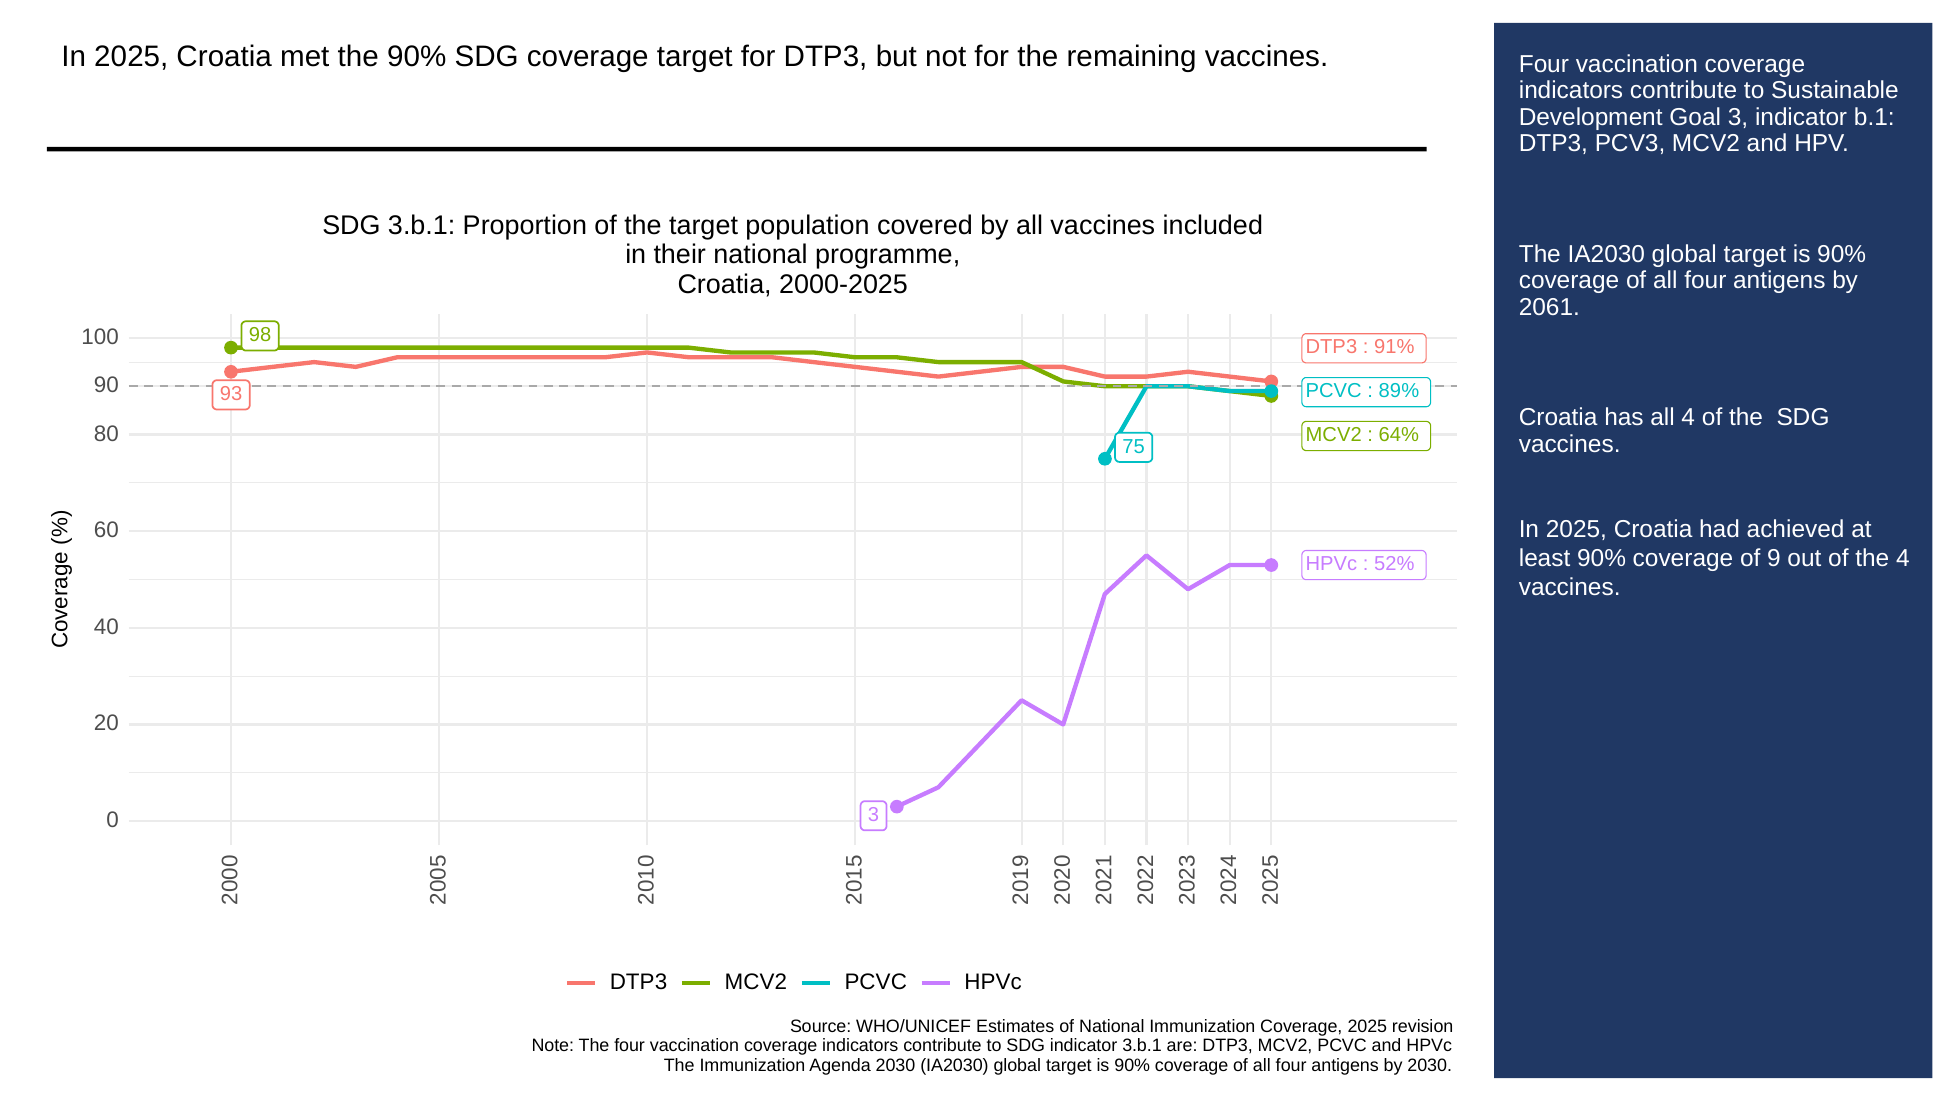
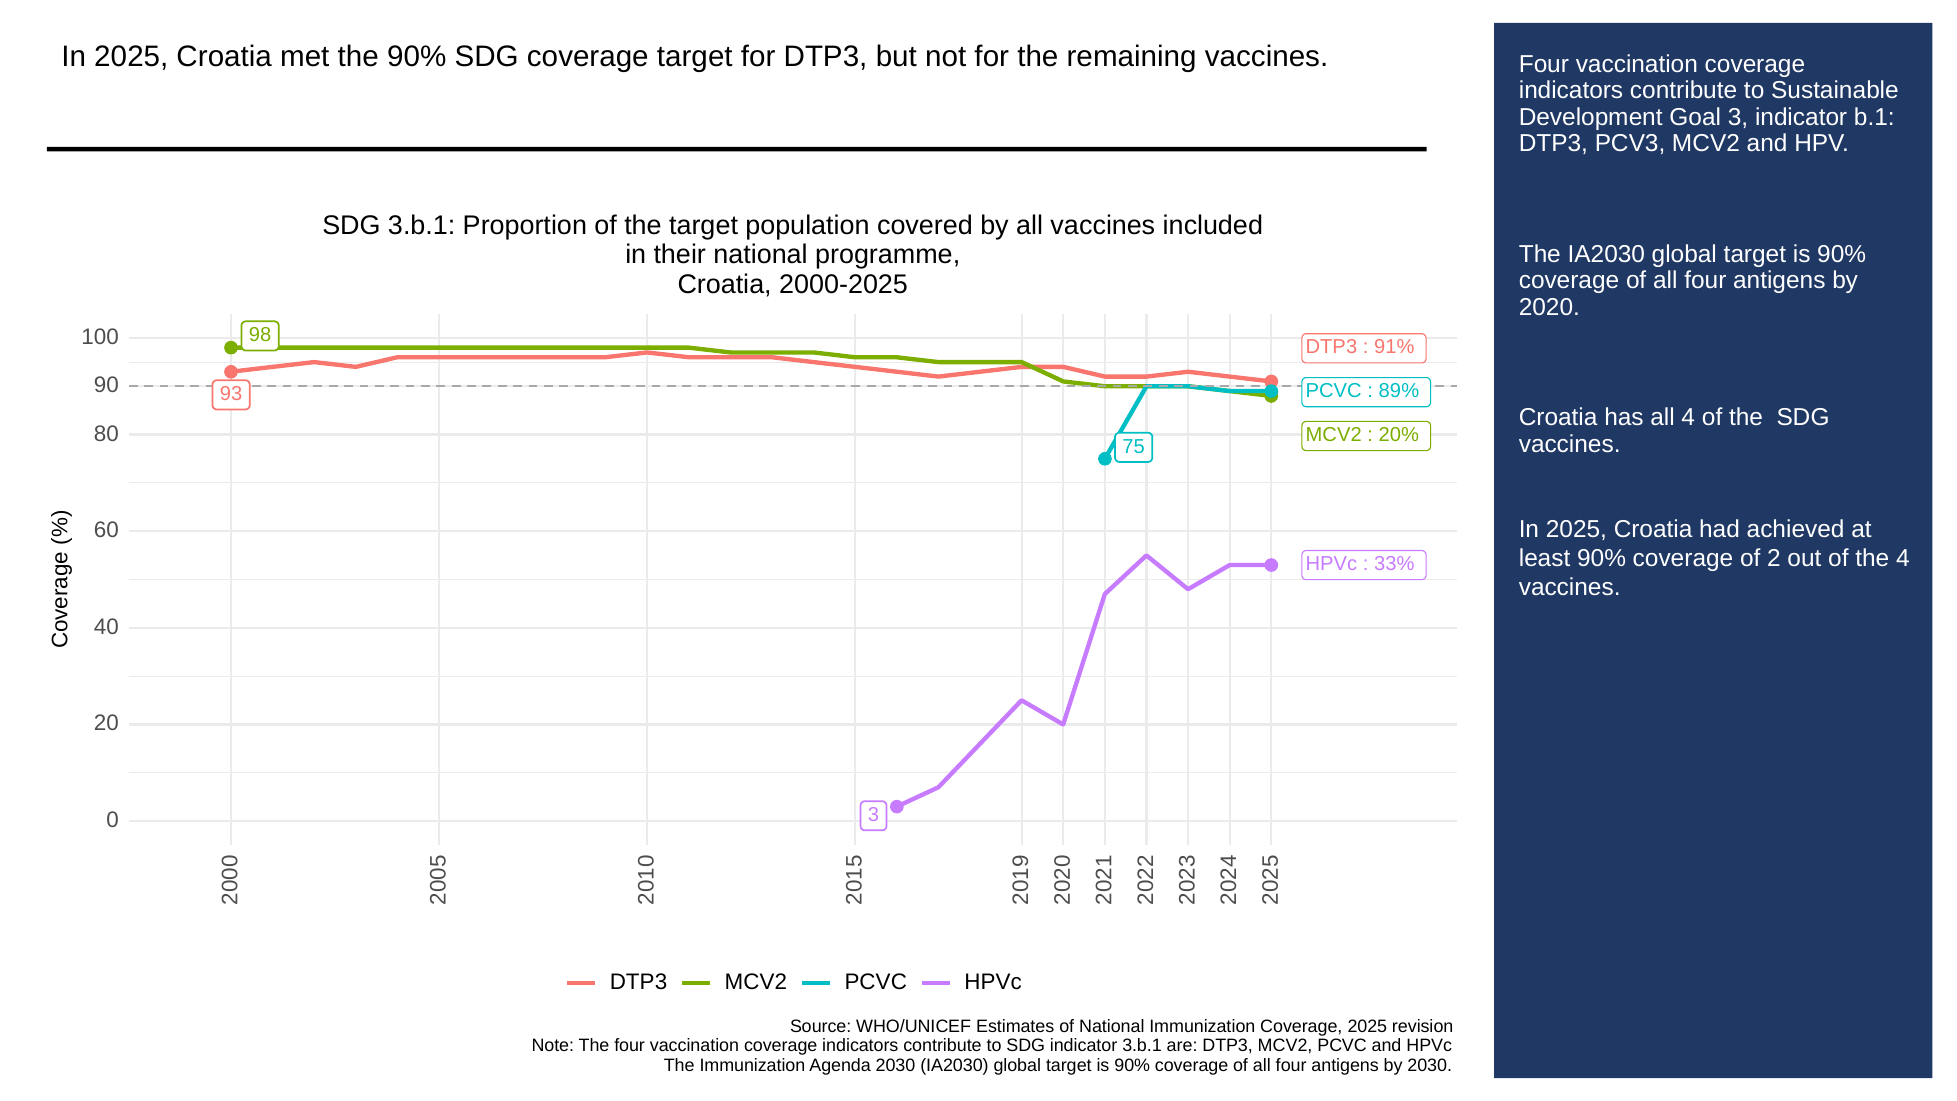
2061: 2061 -> 2020 (1549, 307)
64%: 64% -> 20% (1399, 435)
of 9: 9 -> 2 (1774, 558)
52%: 52% -> 33% (1394, 564)
